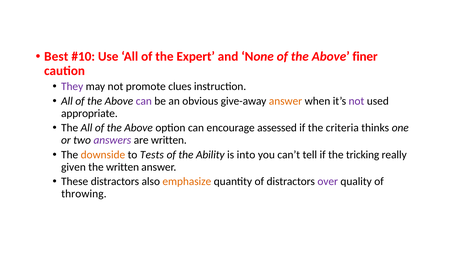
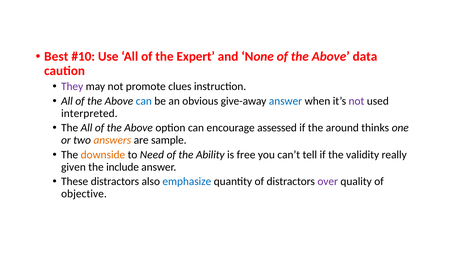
finer: finer -> data (365, 56)
can colour: purple -> blue (144, 101)
answer colour: orange -> blue (286, 101)
appropriate: appropriate -> interpreted (89, 113)
criteria: criteria -> around (342, 128)
answers colour: purple -> orange (112, 140)
are written: written -> sample (169, 140)
Tests: Tests -> Need (152, 154)
into: into -> free (246, 154)
tricking: tricking -> validity (363, 154)
the written: written -> include (123, 166)
emphasize colour: orange -> blue (187, 181)
throwing: throwing -> objective (84, 193)
